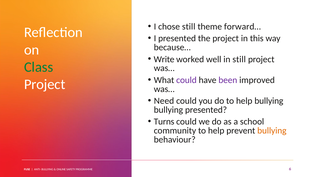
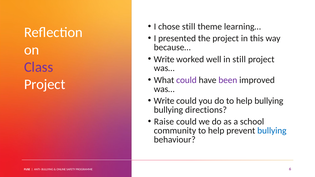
forward…: forward… -> learning… (242, 27)
Class colour: green -> purple (39, 67)
Need: Need -> Write (164, 101)
bullying presented: presented -> directions (206, 110)
Turns: Turns -> Raise (164, 122)
bullying colour: orange -> blue (272, 131)
